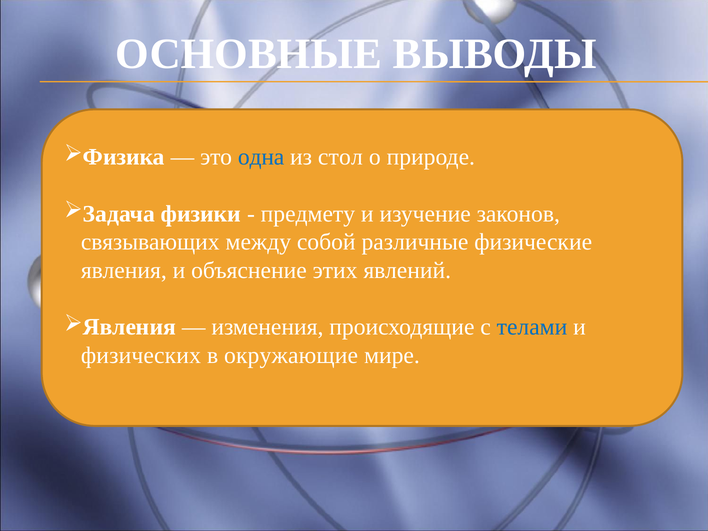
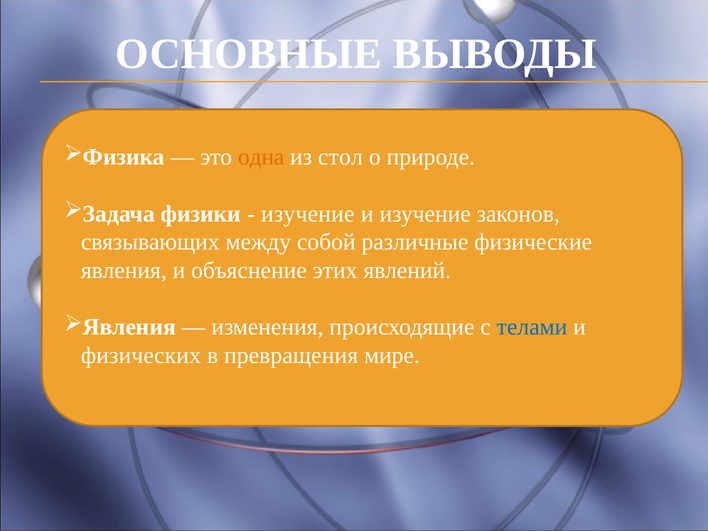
одна colour: blue -> orange (261, 157)
предмету: предмету -> изучение (308, 214)
окружающие: окружающие -> превращения (291, 355)
